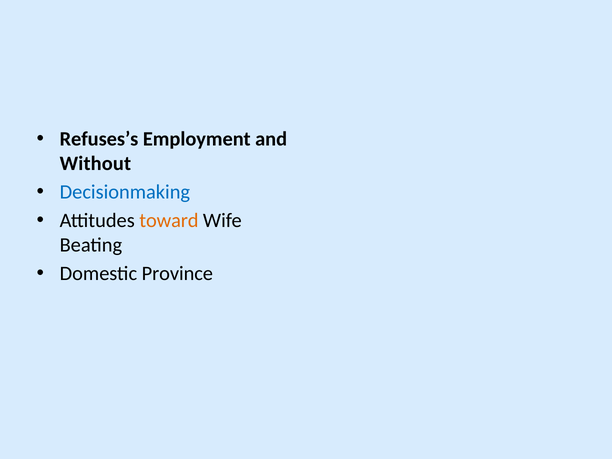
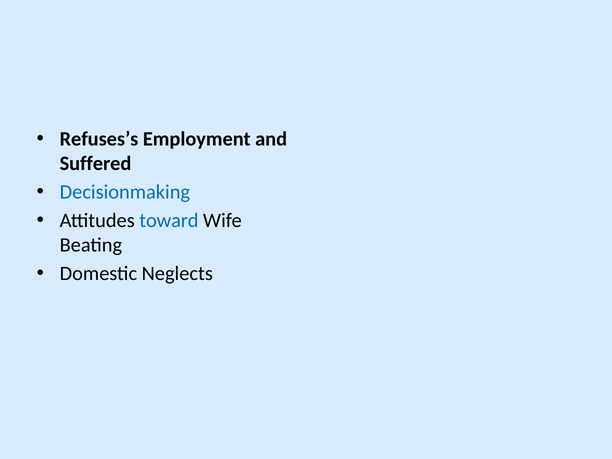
Without: Without -> Suffered (96, 164)
toward colour: orange -> blue (169, 221)
Province: Province -> Neglects (177, 274)
